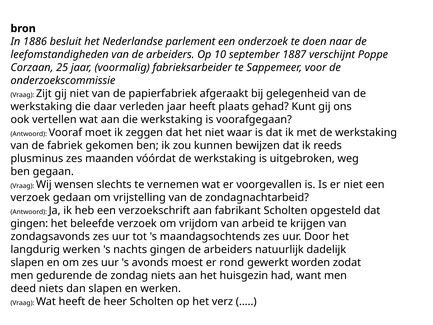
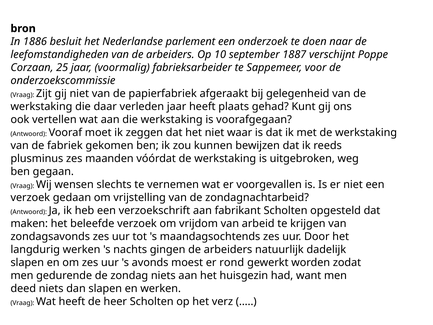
gingen: gingen -> maken (29, 223)
